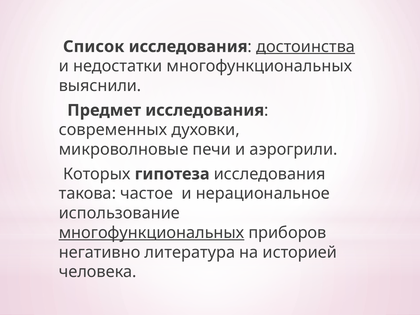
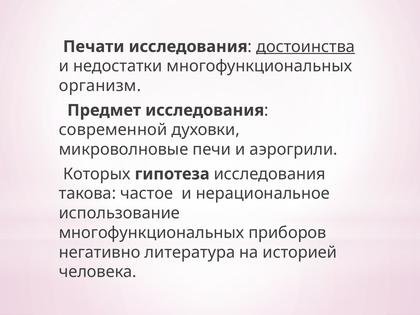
Список: Список -> Печати (94, 47)
выяснили: выяснили -> организм (100, 86)
современных: современных -> современной (113, 130)
многофункциональных underline: present -> none (152, 233)
